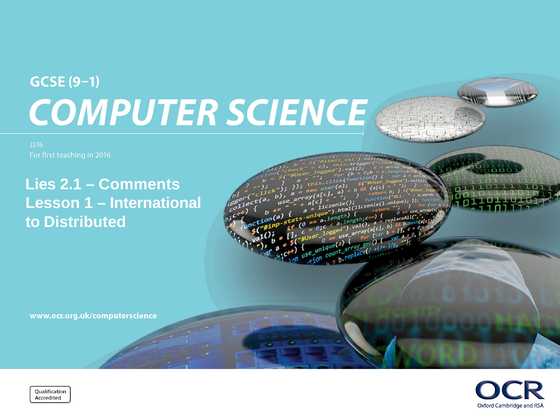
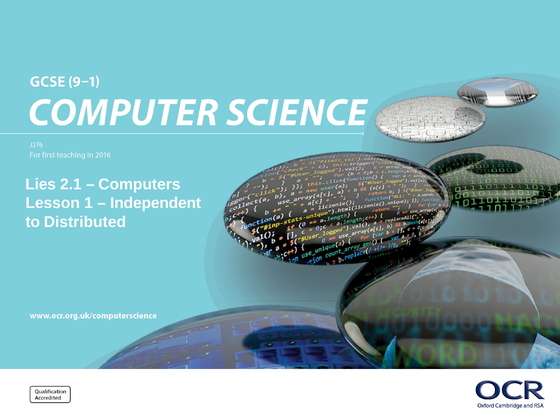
Comments: Comments -> Computers (139, 184)
International: International -> Independent (156, 203)
